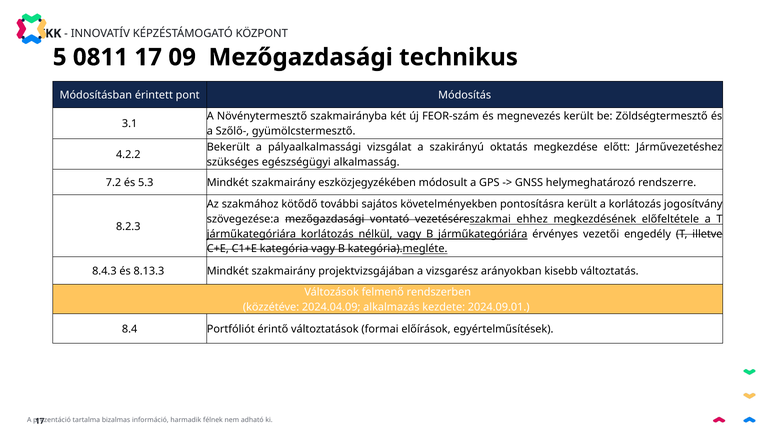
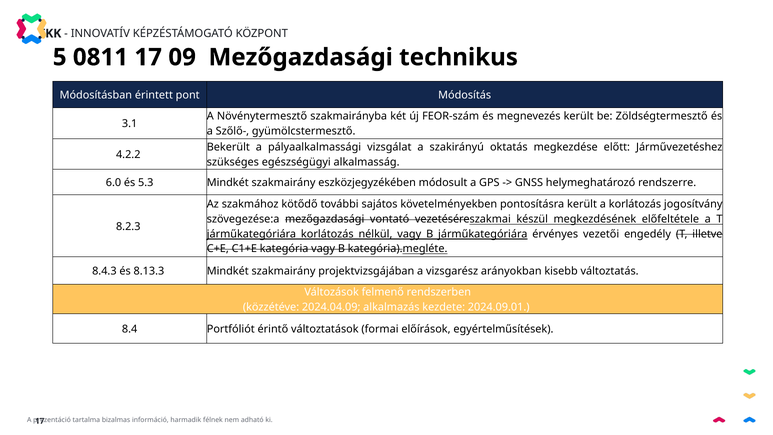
7.2: 7.2 -> 6.0 (113, 183)
ehhez: ehhez -> készül (532, 219)
